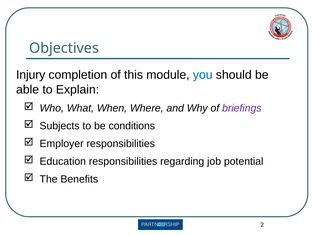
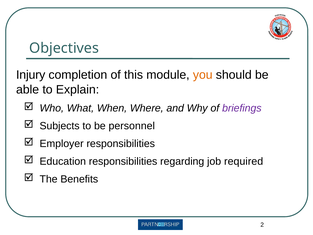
you colour: blue -> orange (203, 75)
conditions: conditions -> personnel (132, 126)
potential: potential -> required (244, 161)
